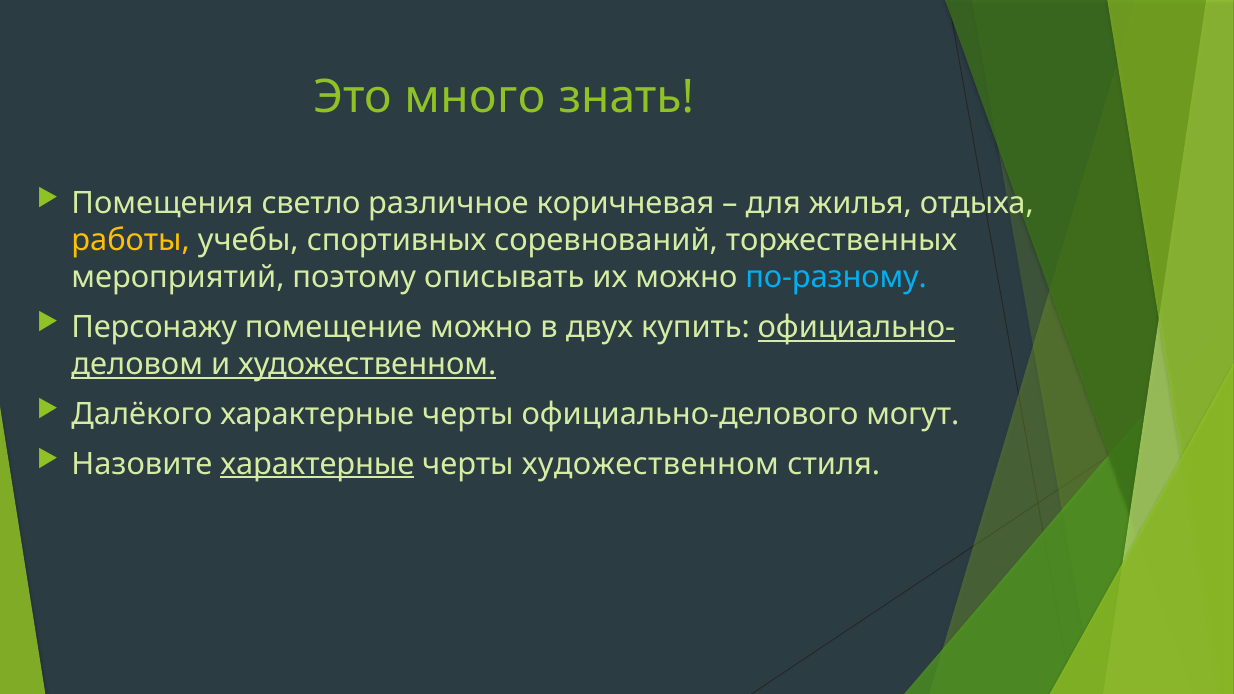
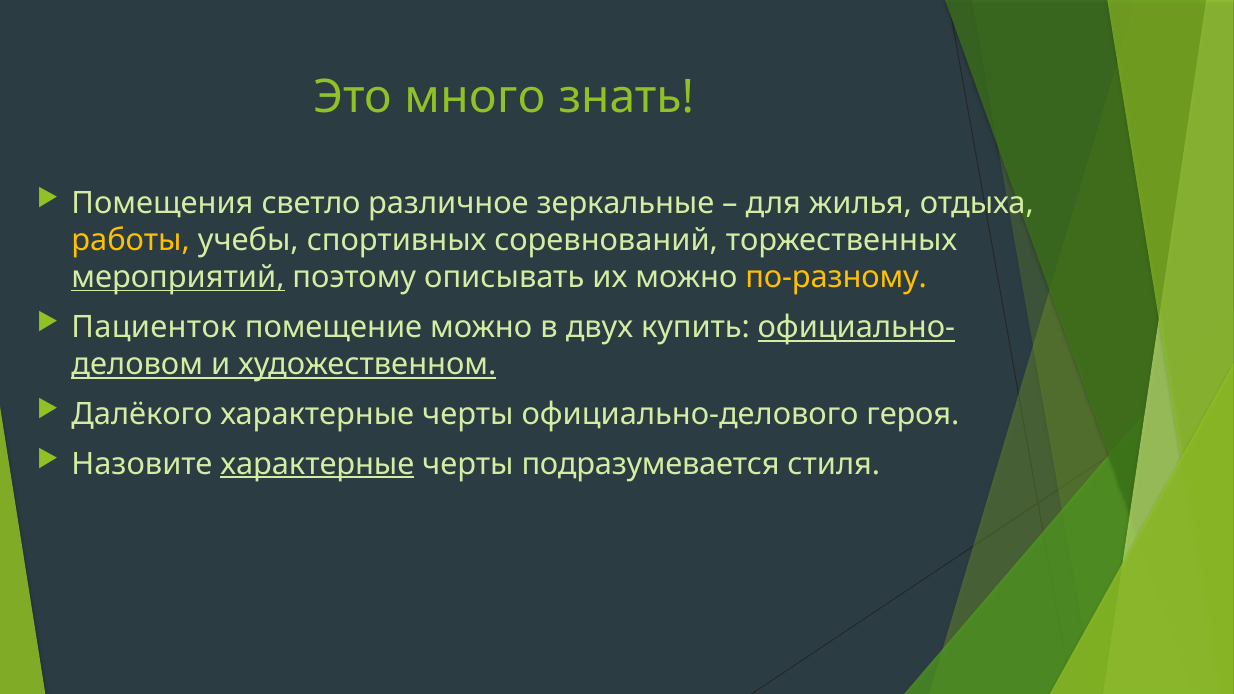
коричневая: коричневая -> зеркальные (626, 203)
мероприятий underline: none -> present (178, 277)
по-разному colour: light blue -> yellow (836, 277)
Персонажу: Персонажу -> Пациенток (154, 327)
могут: могут -> героя (913, 414)
черты художественном: художественном -> подразумевается (651, 464)
